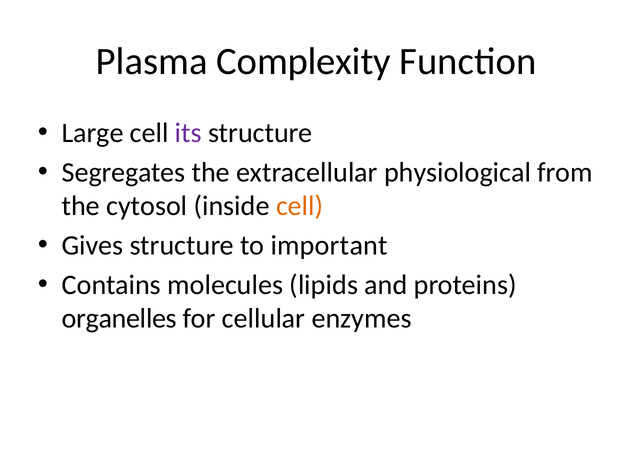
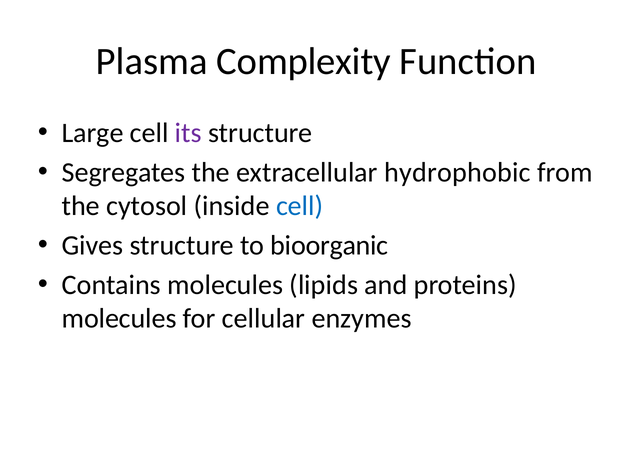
physiological: physiological -> hydrophobic (457, 172)
cell colour: orange -> blue (300, 206)
important: important -> bioorganic (329, 245)
organelles: organelles -> molecules (119, 319)
